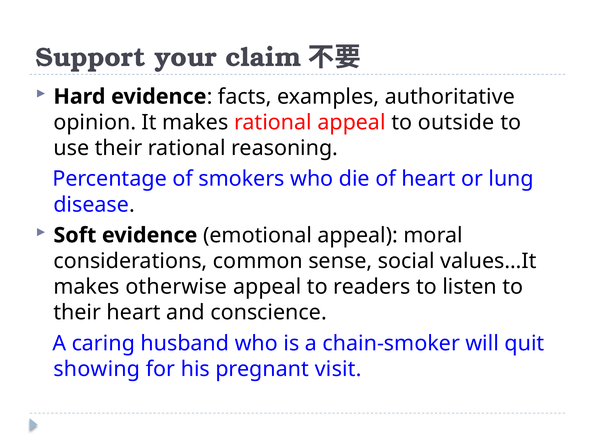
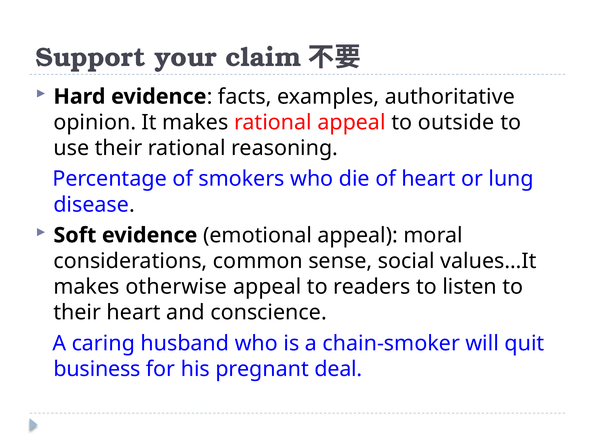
showing: showing -> business (97, 369)
visit: visit -> deal (338, 369)
